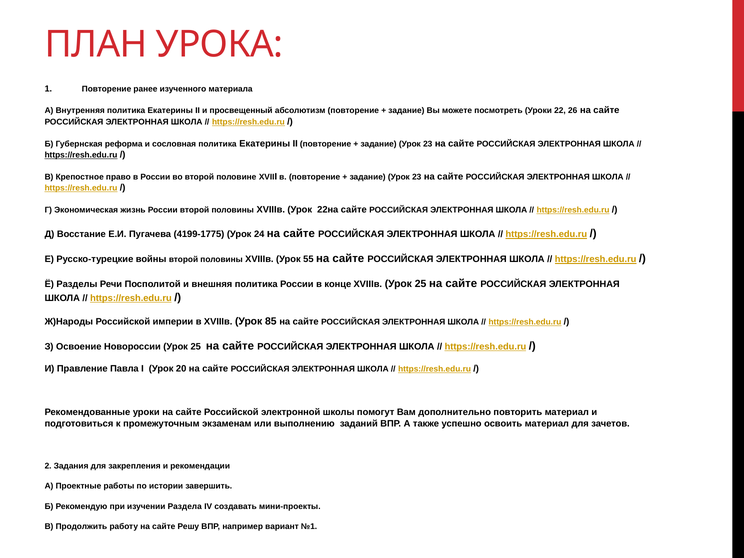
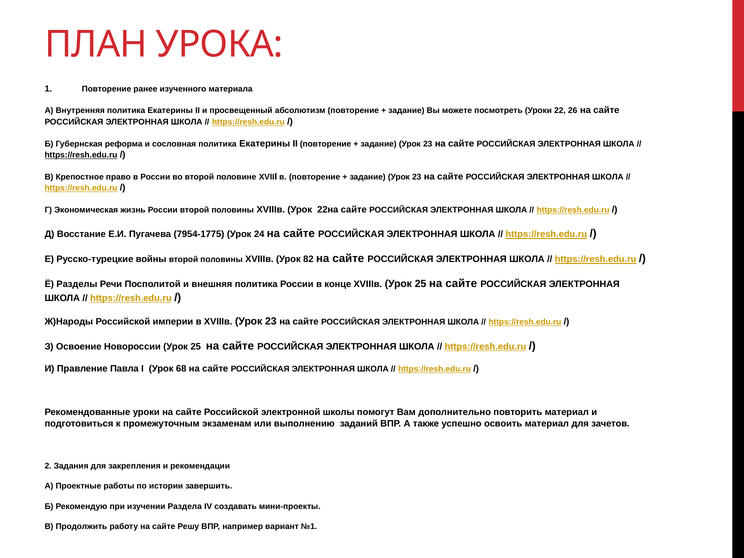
4199-1775: 4199-1775 -> 7954-1775 (199, 234)
55: 55 -> 82 (308, 259)
XVIIIв Урок 85: 85 -> 23 (271, 322)
20: 20 -> 68 (181, 369)
